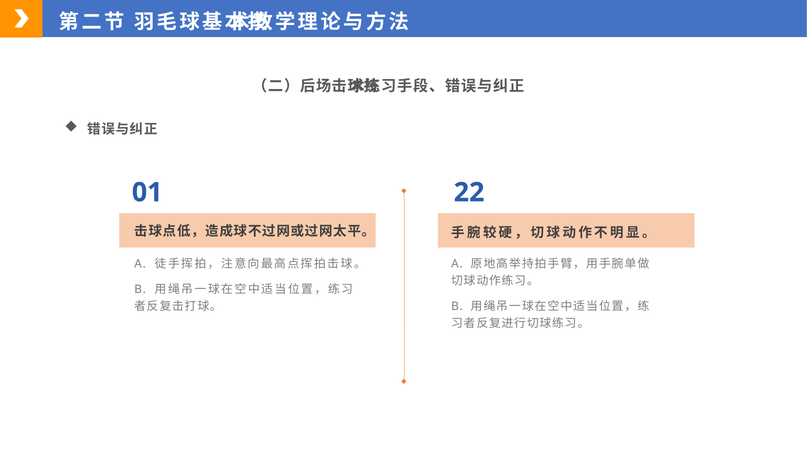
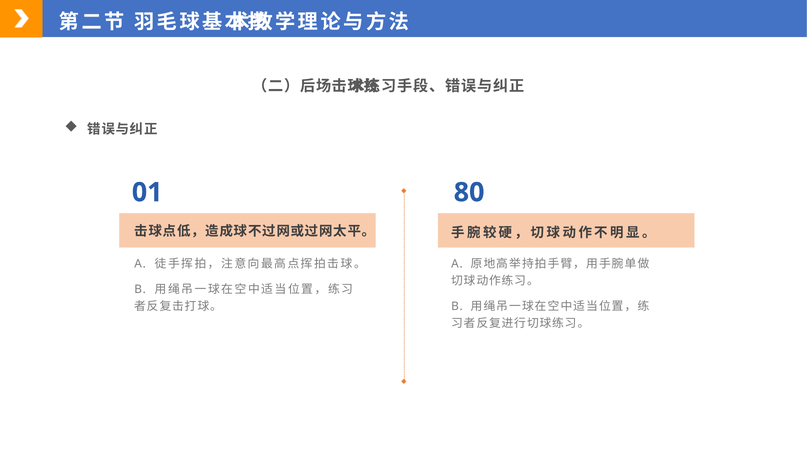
22: 22 -> 80 (469, 192)
